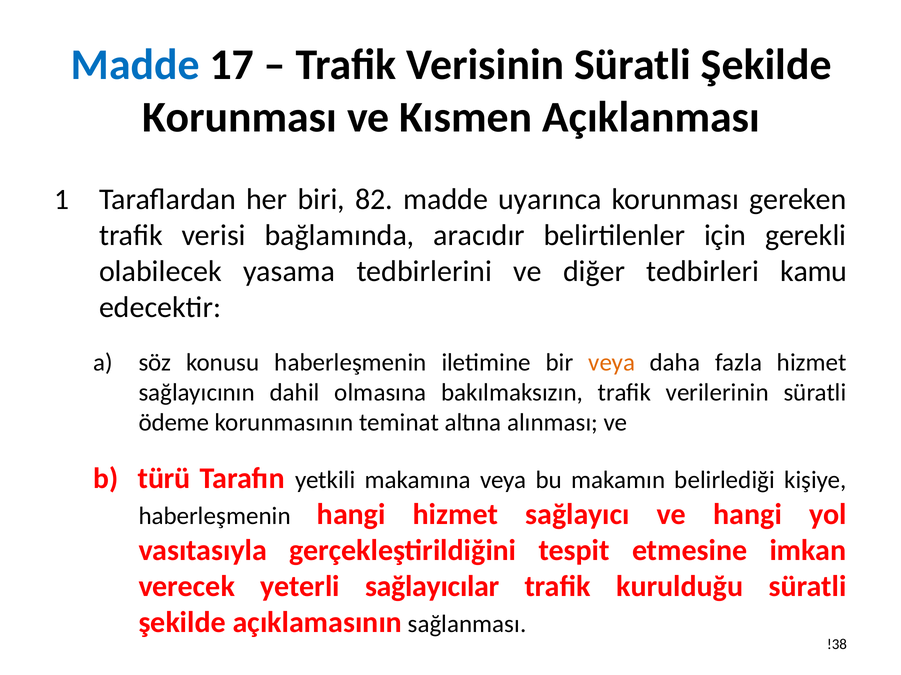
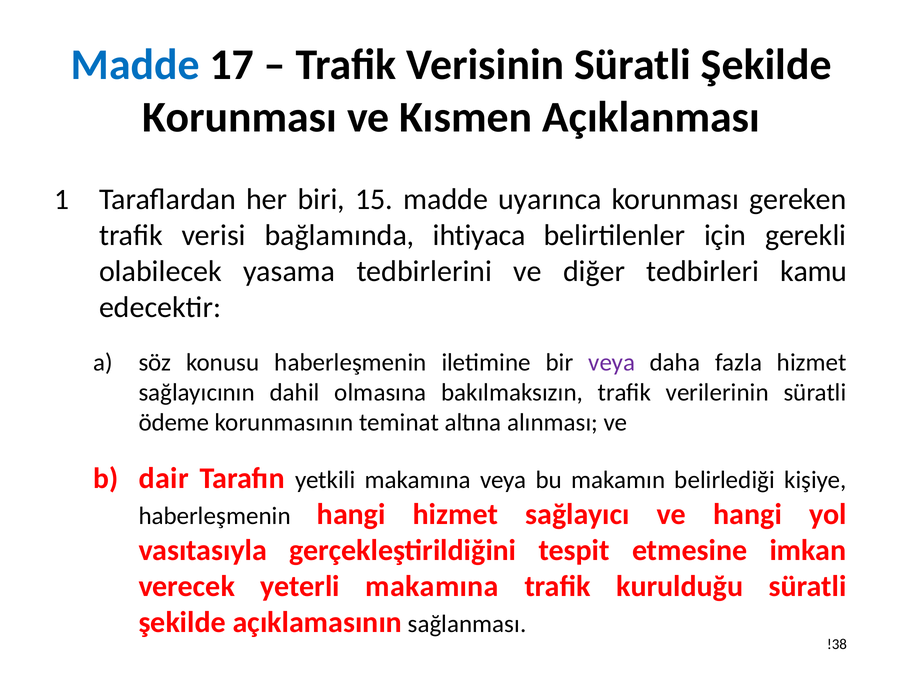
82: 82 -> 15 (374, 199)
aracıdır: aracıdır -> ihtiyaca (479, 236)
veya colour: orange -> purple (612, 363)
türü: türü -> dair (164, 479)
yeterli sağlayıcılar: sağlayıcılar -> makamına (432, 587)
